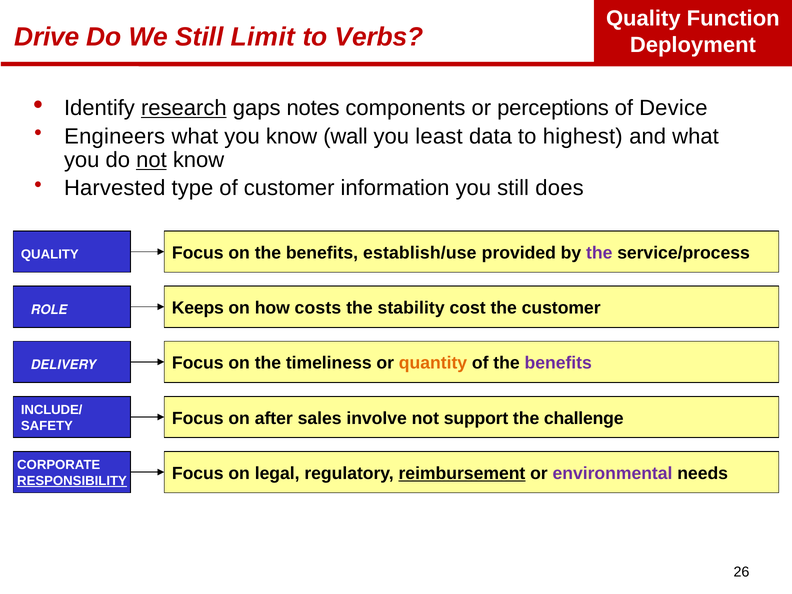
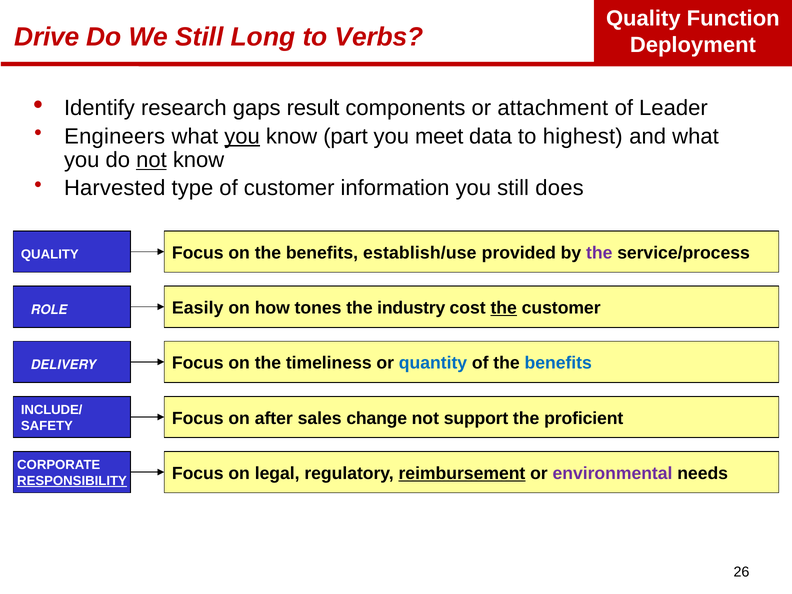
Limit: Limit -> Long (263, 37)
research underline: present -> none (184, 108)
notes: notes -> result (313, 108)
perceptions: perceptions -> attachment (553, 108)
Device: Device -> Leader (673, 108)
you underline: none -> present (242, 136)
wall: wall -> part (346, 136)
least: least -> meet (439, 136)
Keeps: Keeps -> Easily (198, 308)
costs: costs -> tones (318, 308)
stability: stability -> industry (411, 308)
the underline: none -> present (504, 308)
quantity colour: orange -> blue (433, 363)
benefits colour: purple -> blue (558, 363)
involve: involve -> change (377, 418)
challenge: challenge -> proficient (584, 418)
